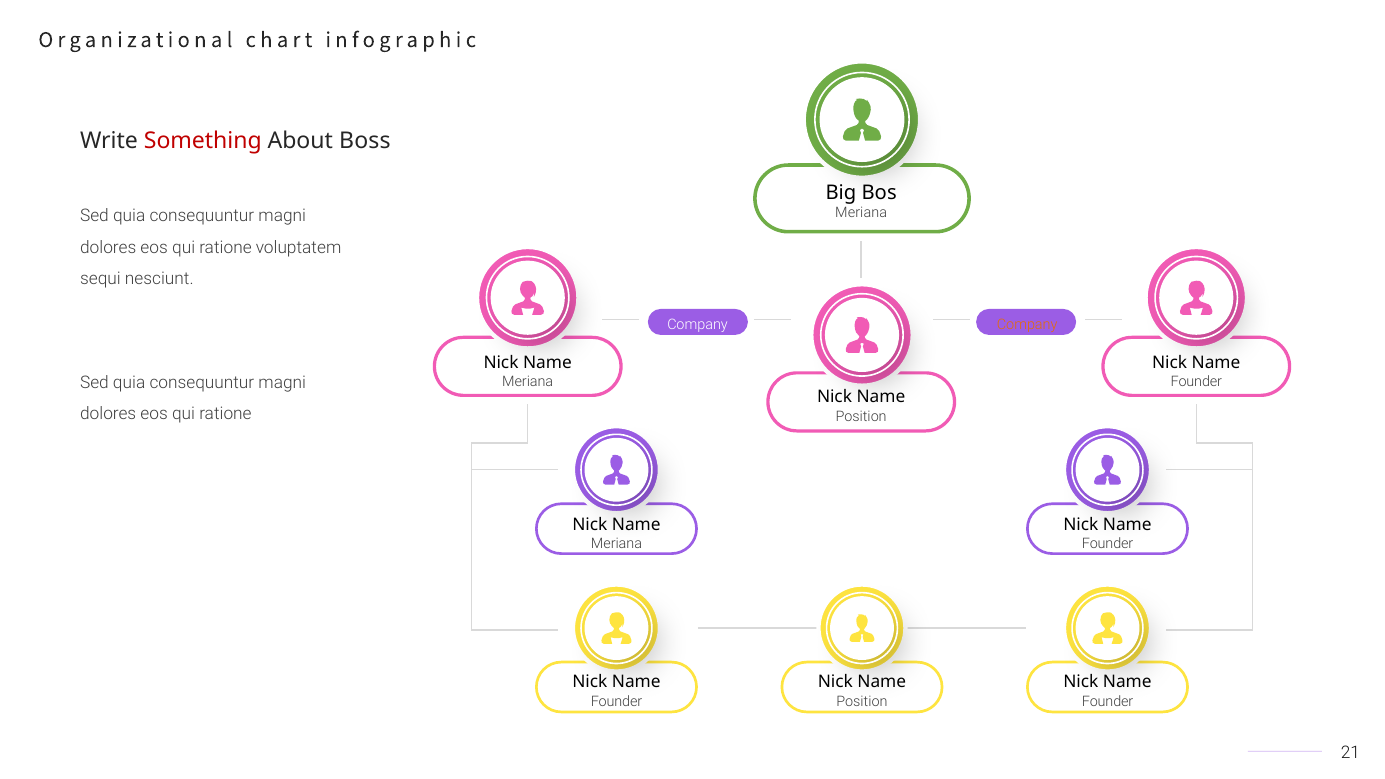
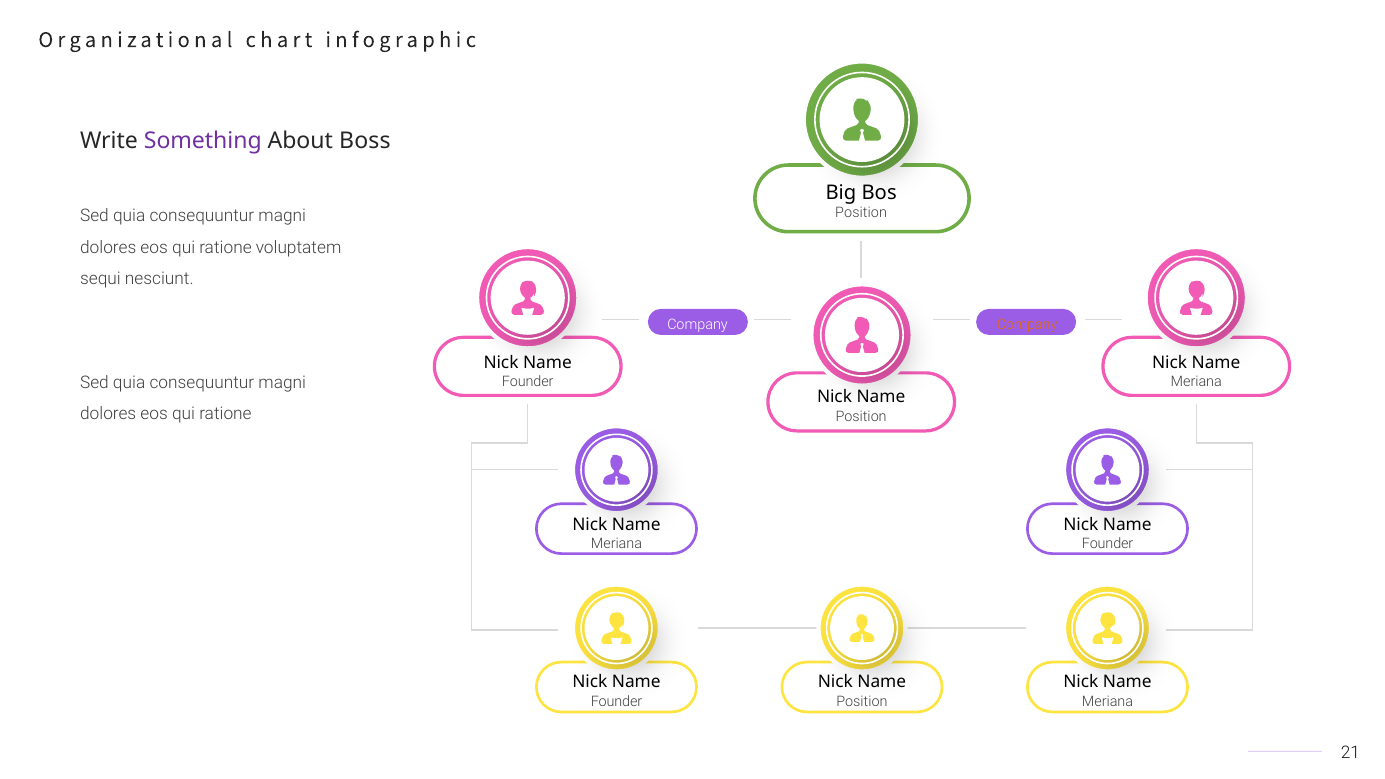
Something colour: red -> purple (203, 141)
Meriana: Meriana -> Position (861, 213)
Meriana: Meriana -> Founder (528, 382)
Founder: Founder -> Meriana (1196, 382)
Founder: Founder -> Meriana (1108, 702)
